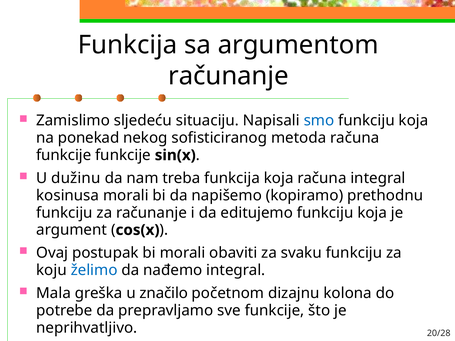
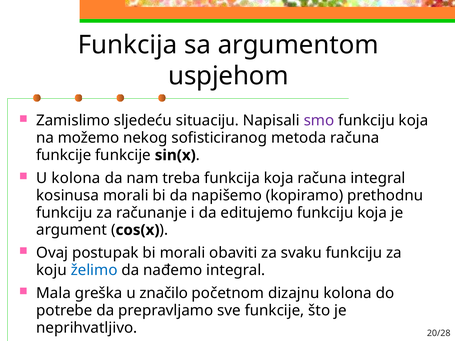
računanje: računanje -> uspjehom (228, 76)
smo colour: blue -> purple (319, 121)
ponekad: ponekad -> možemo (89, 138)
U dužinu: dužinu -> kolona (76, 178)
